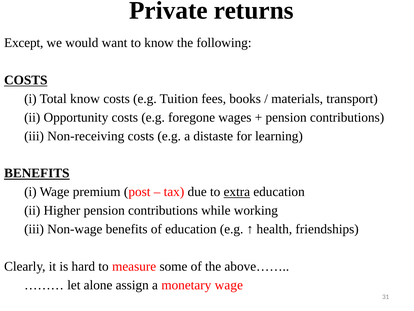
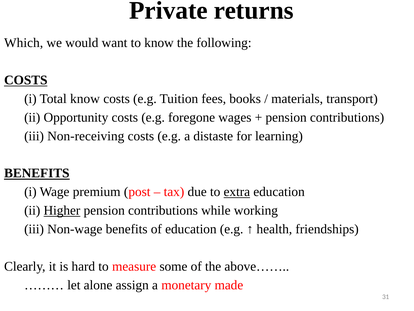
Except: Except -> Which (24, 43)
Higher underline: none -> present (62, 210)
monetary wage: wage -> made (229, 285)
